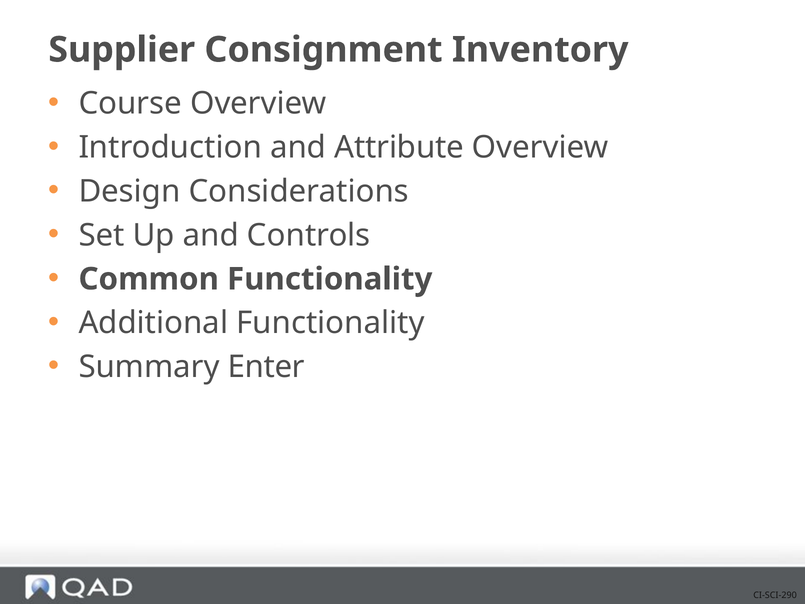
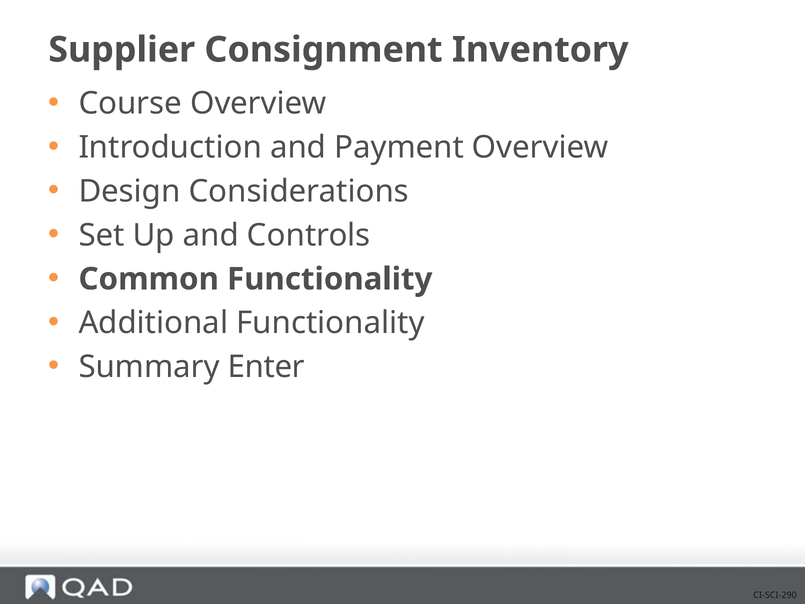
Attribute: Attribute -> Payment (399, 147)
